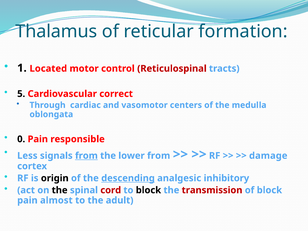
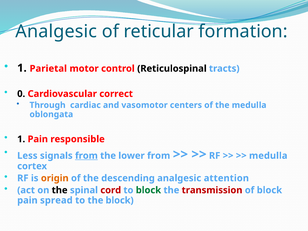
Thalamus: Thalamus -> Analgesic (56, 32)
Located: Located -> Parietal (48, 69)
Reticulospinal colour: red -> black (172, 69)
5: 5 -> 0 (21, 94)
0: 0 -> 1 (21, 139)
damage: damage -> medulla (268, 156)
origin colour: black -> orange (55, 178)
descending underline: present -> none (128, 178)
inhibitory: inhibitory -> attention (226, 178)
block colour: black -> green (148, 190)
almost: almost -> spread (56, 200)
the adult: adult -> block (120, 200)
